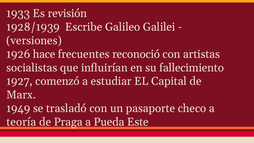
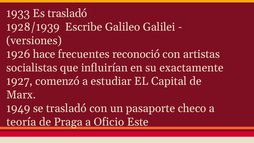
Es revisión: revisión -> trasladó (67, 13)
fallecimiento: fallecimiento -> exactamente (192, 68)
Pueda: Pueda -> Oficio (109, 122)
